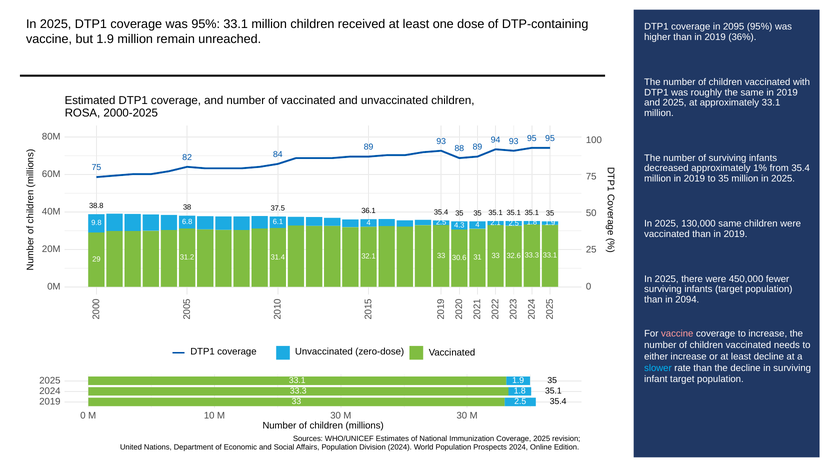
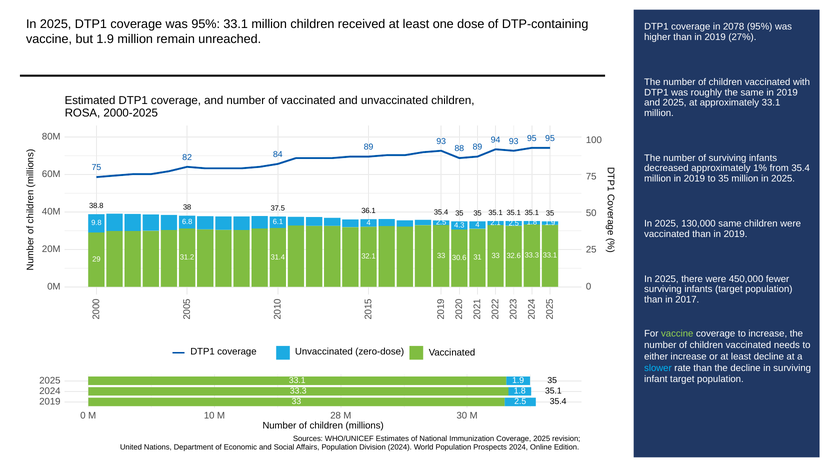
2095: 2095 -> 2078 (734, 27)
36%: 36% -> 27% (742, 37)
2094: 2094 -> 2017 (687, 299)
vaccine colour: pink -> light green (677, 333)
10 M 30: 30 -> 28 (336, 415)
